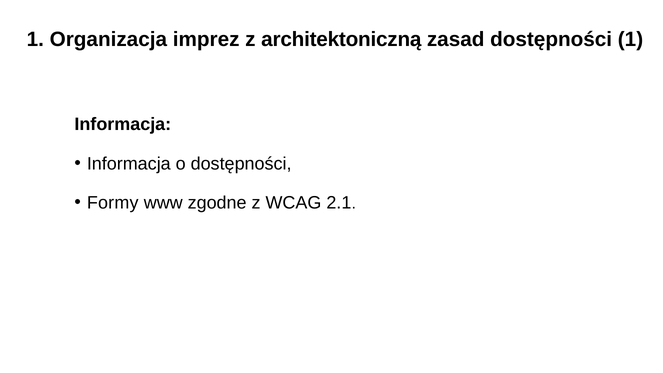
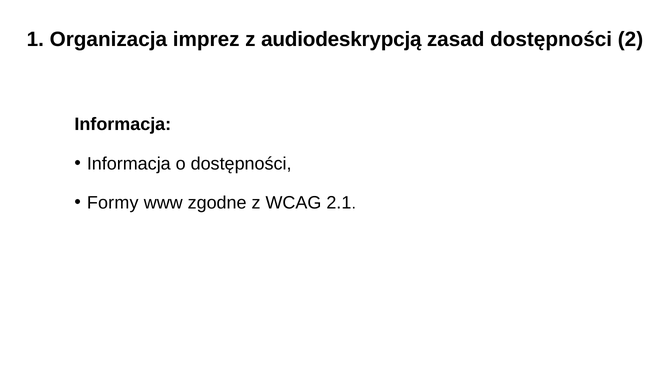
architektoniczną: architektoniczną -> audiodeskrypcją (341, 40)
dostępności 1: 1 -> 2 (630, 40)
